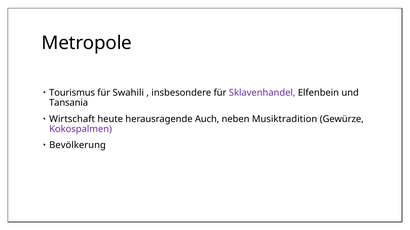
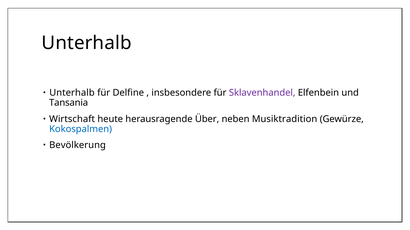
Metropole: Metropole -> Unterhalb (87, 43)
Tourismus: Tourismus -> Unterhalb (72, 93)
Swahili: Swahili -> Delfine (128, 93)
Auch: Auch -> Über (207, 119)
Kokospalmen colour: purple -> blue (81, 129)
